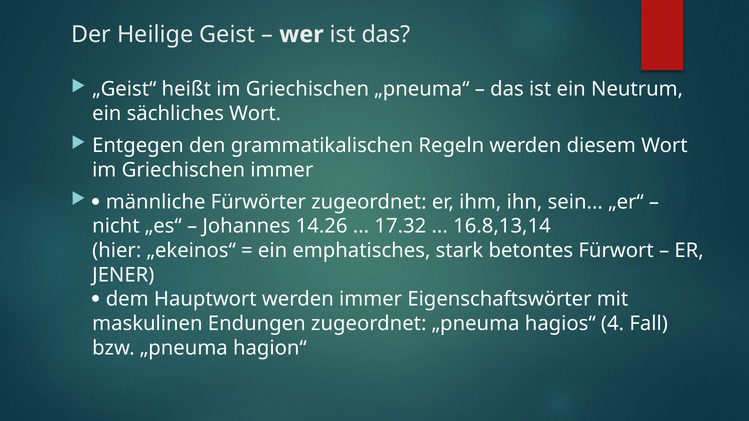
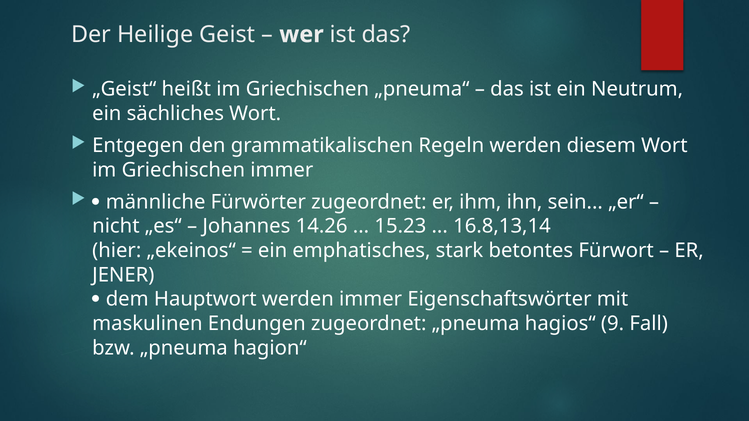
17.32: 17.32 -> 15.23 (400, 226)
4: 4 -> 9 (613, 324)
